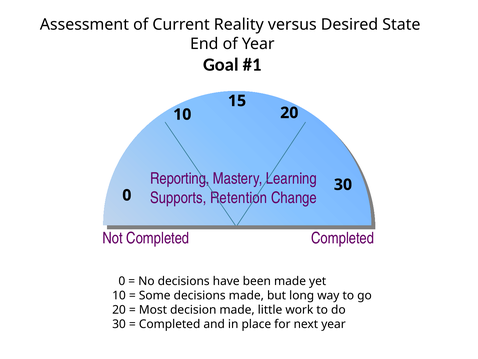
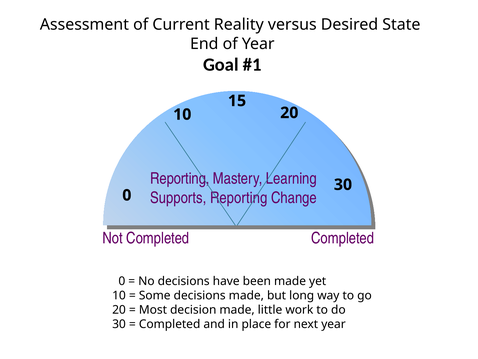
Supports Retention: Retention -> Reporting (239, 197)
